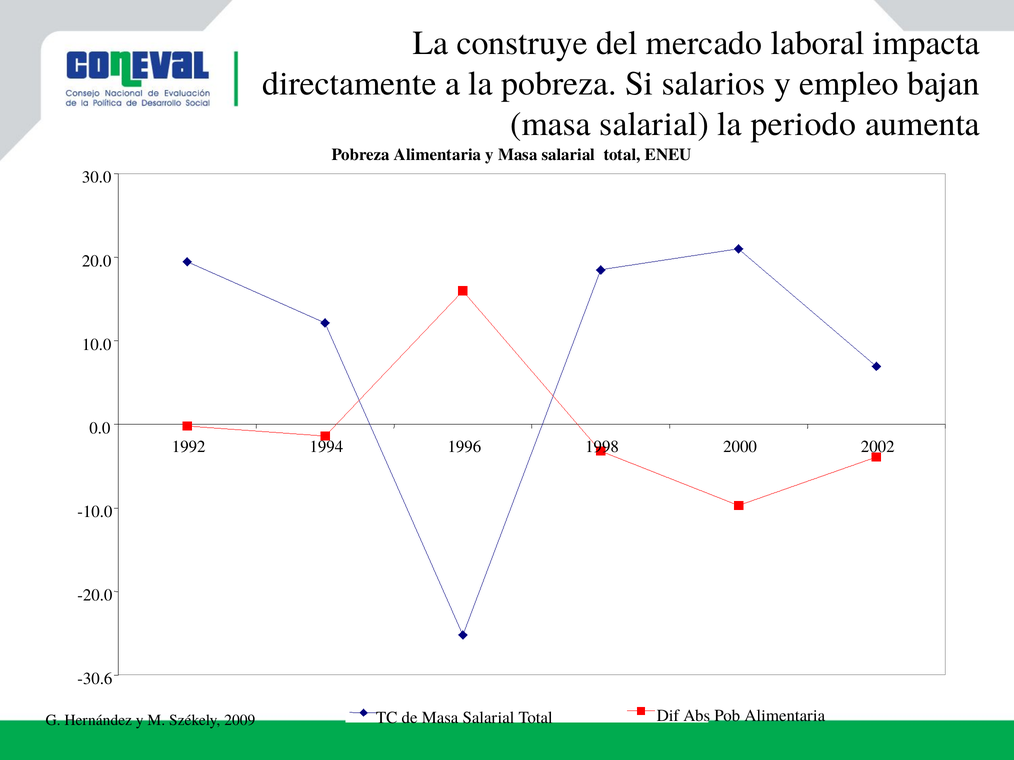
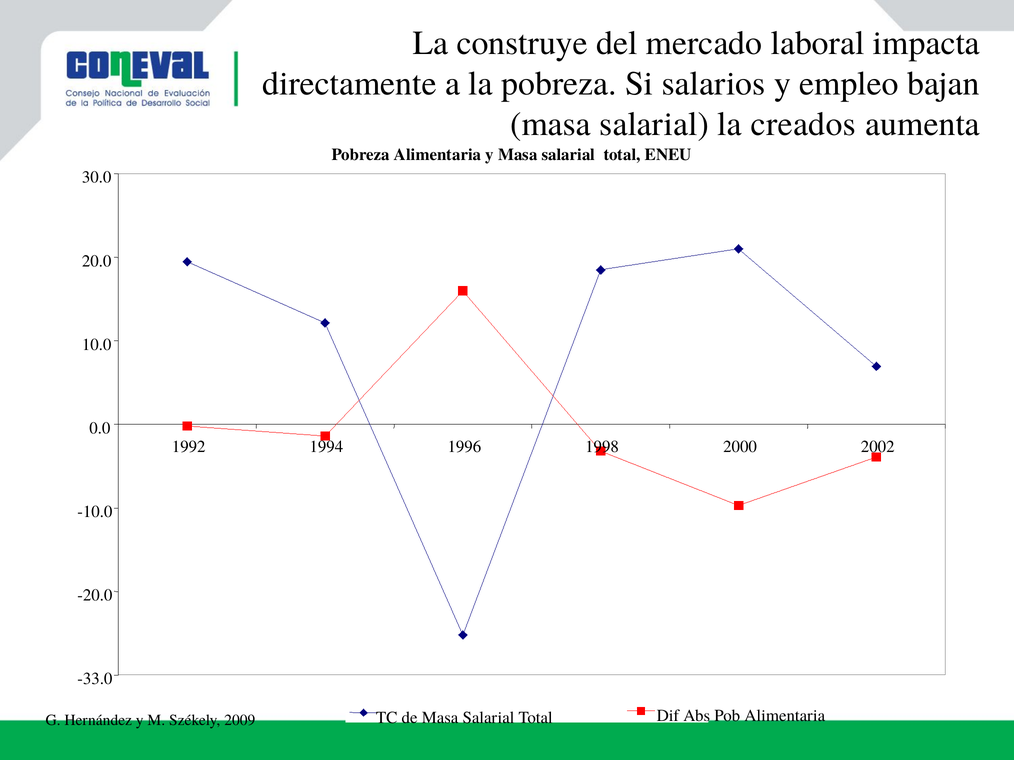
periodo: periodo -> creados (803, 124)
-30.6: -30.6 -> -33.0 (95, 679)
